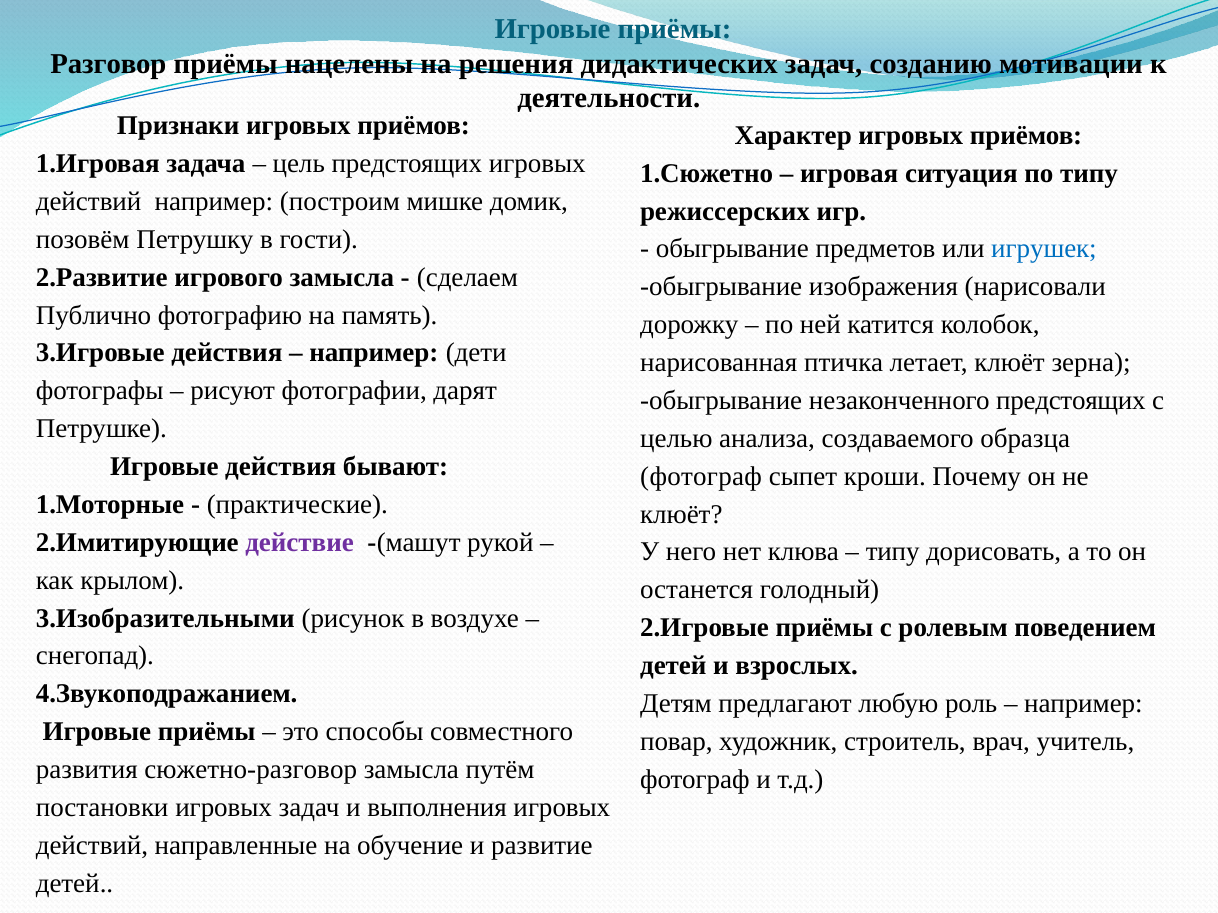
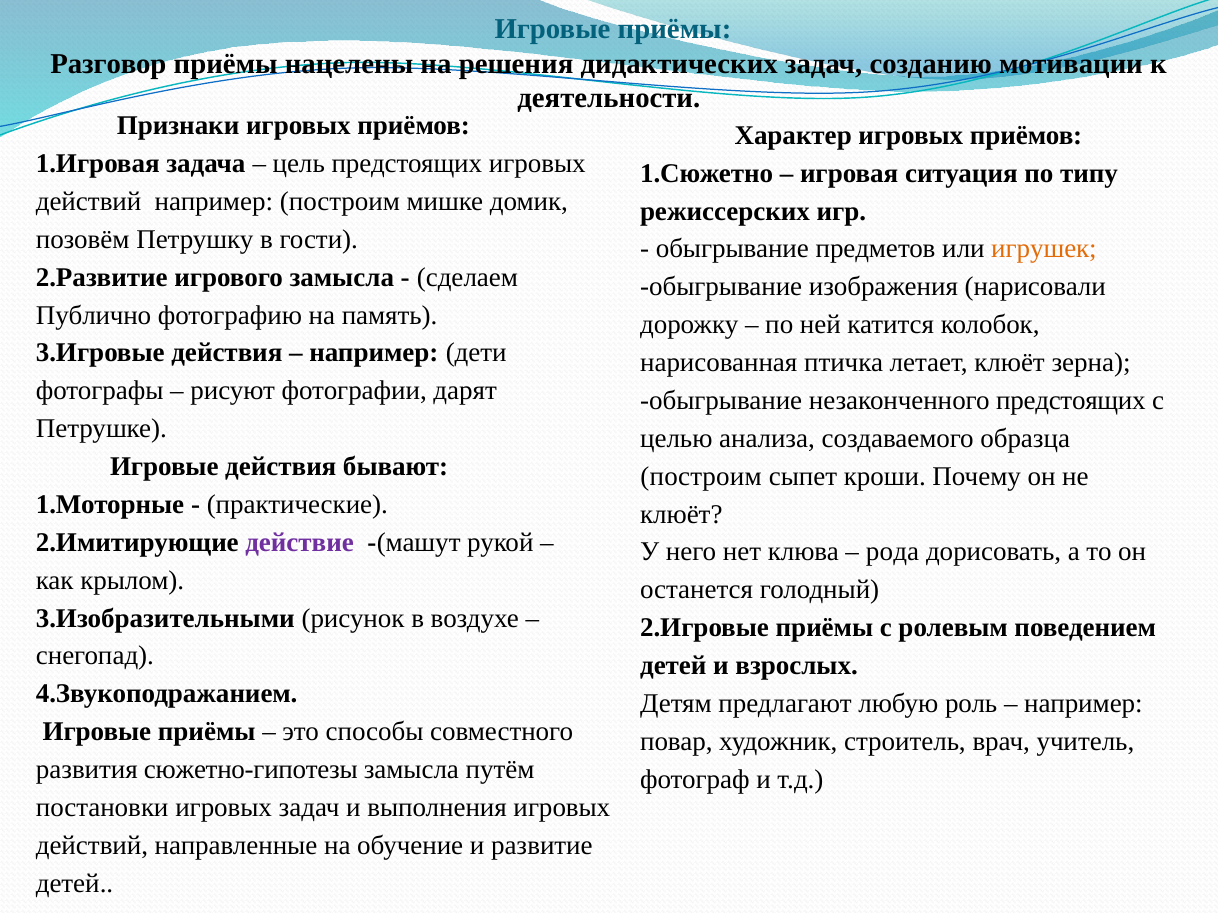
игрушек colour: blue -> orange (1044, 249)
фотограф: фотограф -> построим (701, 477)
типу: типу -> рода (892, 552)
сюжетно-разговор: сюжетно-разговор -> сюжетно-гипотезы (251, 770)
